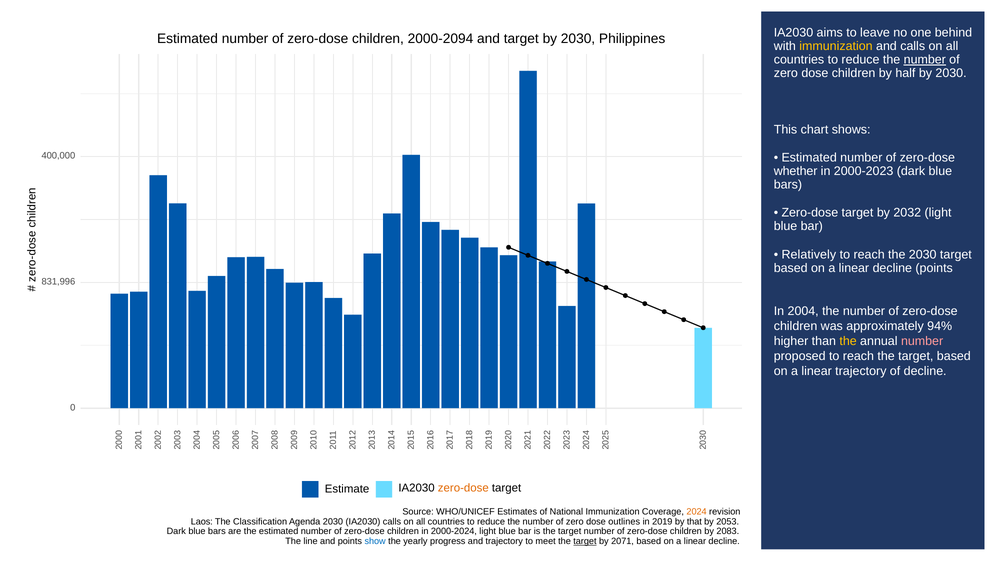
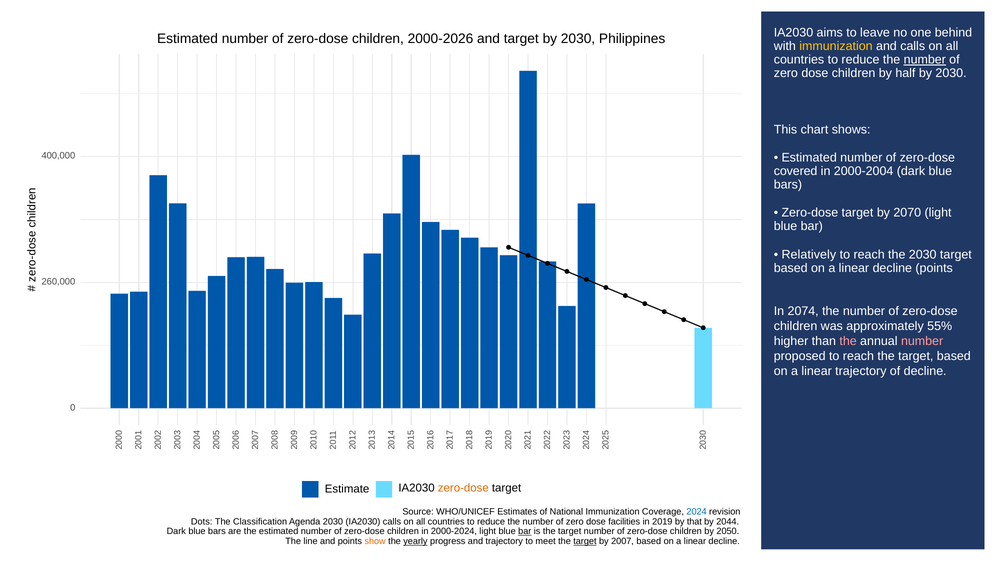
2000-2094: 2000-2094 -> 2000-2026 (440, 39)
whether: whether -> covered (796, 171)
2000-2023: 2000-2023 -> 2000-2004 (864, 171)
2032: 2032 -> 2070 (907, 213)
831,996: 831,996 -> 260,000 (58, 281)
2004: 2004 -> 2074 (803, 311)
94%: 94% -> 55% (940, 326)
the colour: yellow -> pink (848, 341)
2024 colour: orange -> blue (697, 512)
Laos: Laos -> Dots (202, 521)
outlines: outlines -> facilities (624, 521)
2053: 2053 -> 2044 (728, 521)
bar underline: none -> present (525, 531)
2083: 2083 -> 2050 (728, 531)
show colour: blue -> orange (375, 541)
yearly underline: none -> present (415, 541)
2071: 2071 -> 2007 (623, 541)
